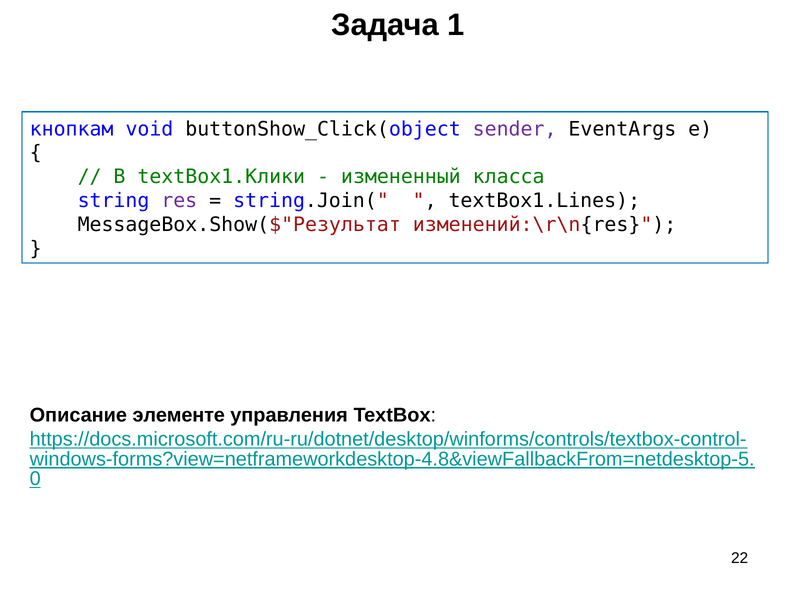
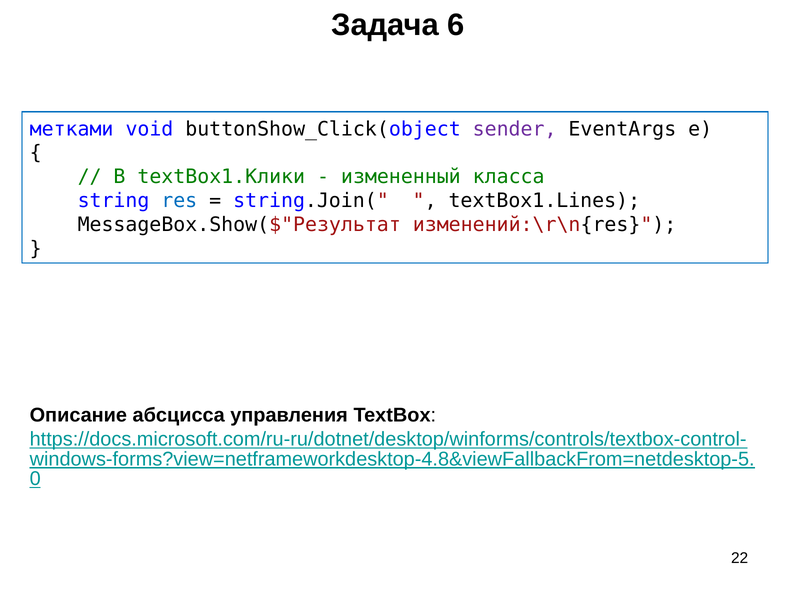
1: 1 -> 6 (456, 25)
кнопкам: кнопкам -> метками (72, 129)
res colour: purple -> blue (179, 201)
элементе: элементе -> абсцисса (179, 415)
